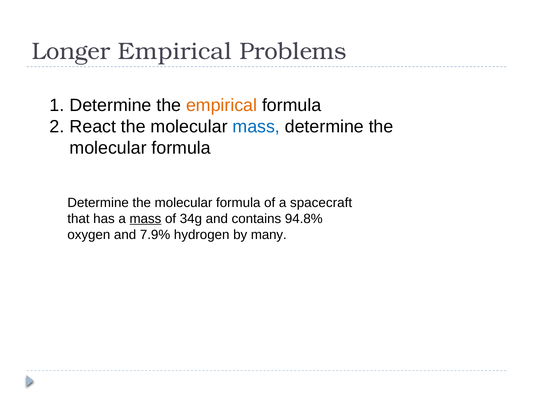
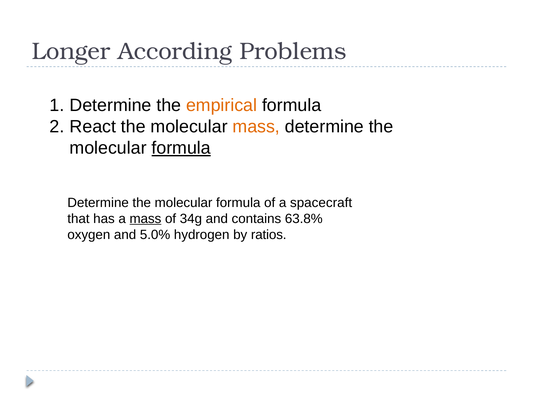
Longer Empirical: Empirical -> According (175, 51)
mass colour: blue -> orange (256, 127)
formula underline: none -> present (181, 148)
94.8%: 94.8% -> 63.8% (304, 219)
7.9%: 7.9% -> 5.0% (155, 235)
many: many -> ratios (269, 235)
